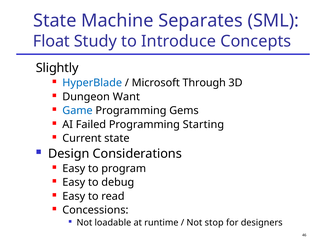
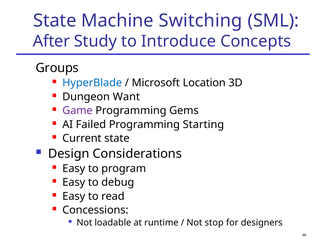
Separates: Separates -> Switching (201, 21)
Float: Float -> After (51, 41)
Slightly: Slightly -> Groups (57, 68)
Through: Through -> Location (204, 83)
Game colour: blue -> purple (77, 111)
